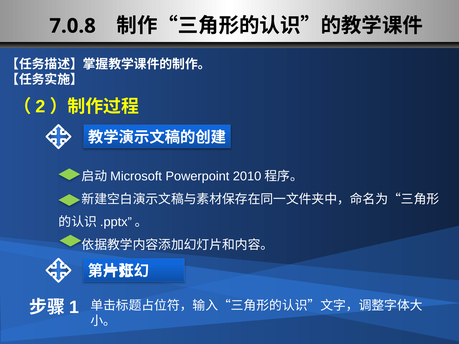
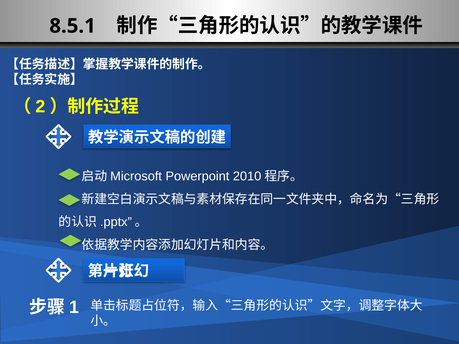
7.0.8: 7.0.8 -> 8.5.1 (73, 26)
